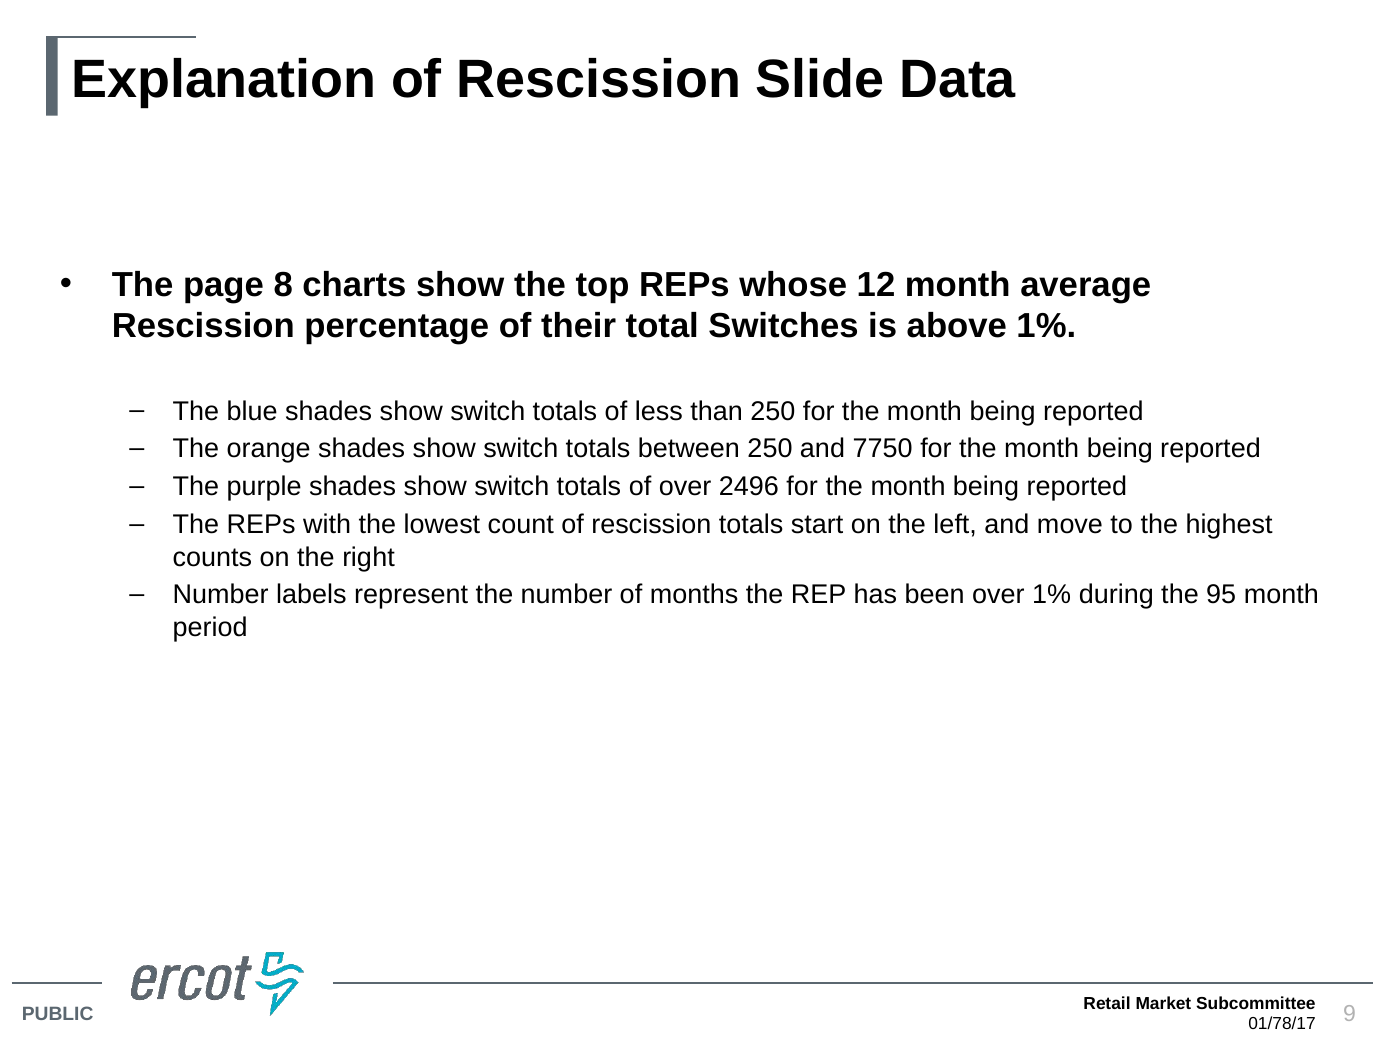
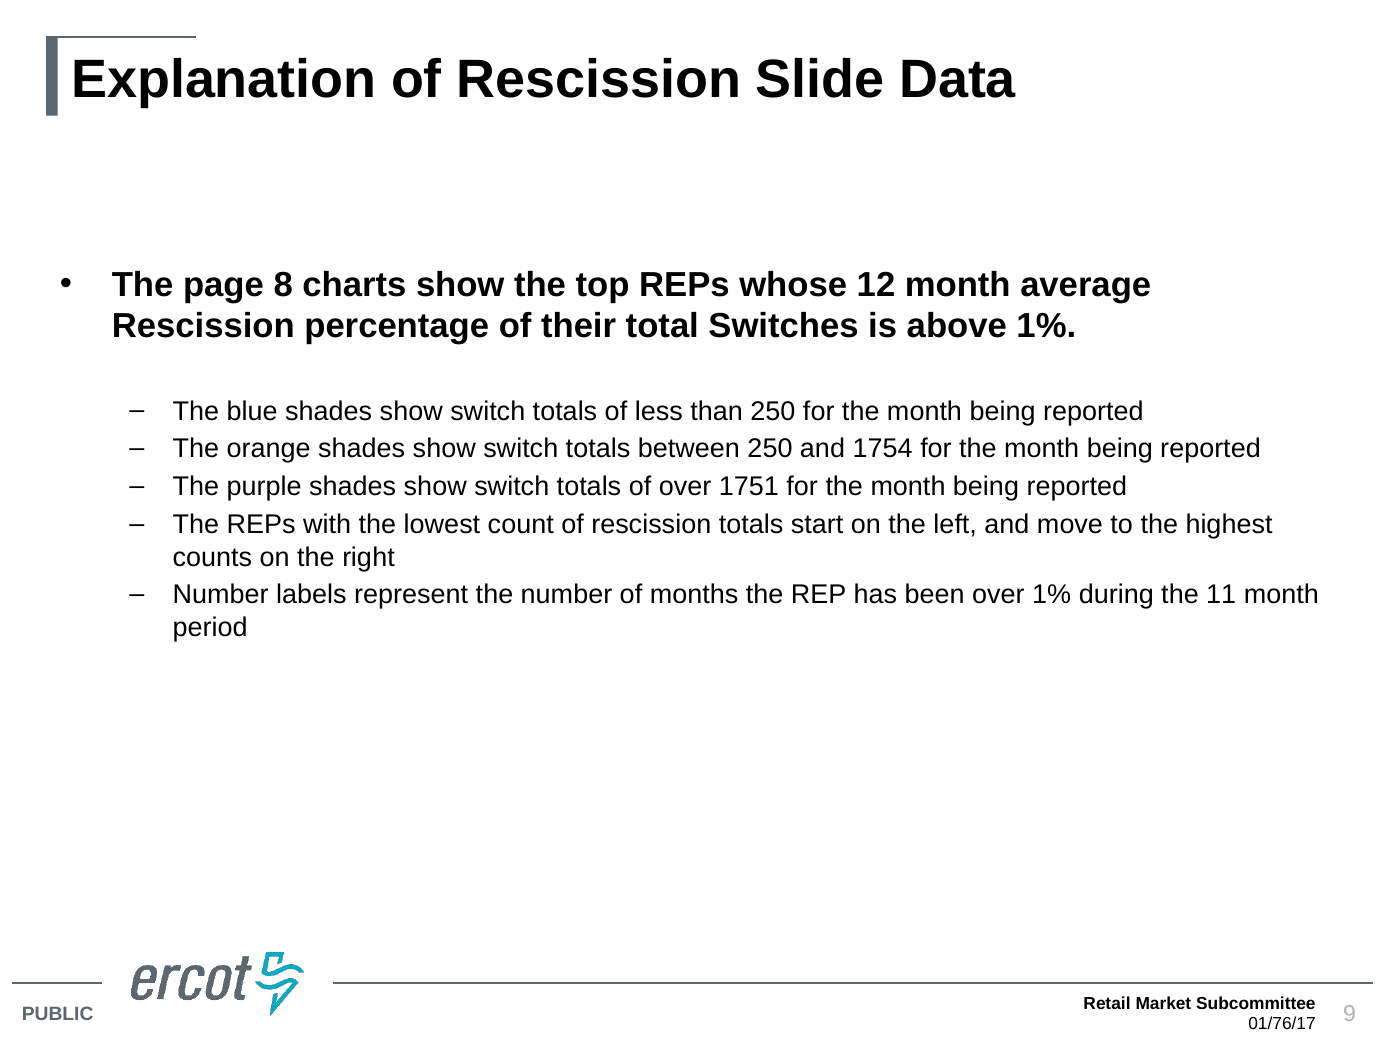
7750: 7750 -> 1754 (883, 449)
2496: 2496 -> 1751 (749, 487)
95: 95 -> 11 (1221, 594)
01/78/17: 01/78/17 -> 01/76/17 (1282, 1023)
